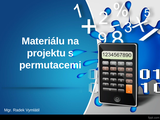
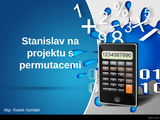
Materiálu: Materiálu -> Stanislav (43, 41)
